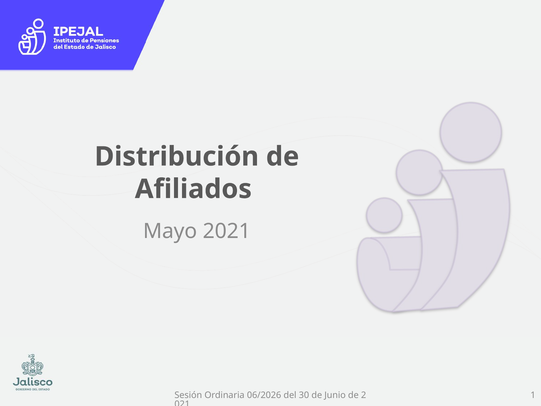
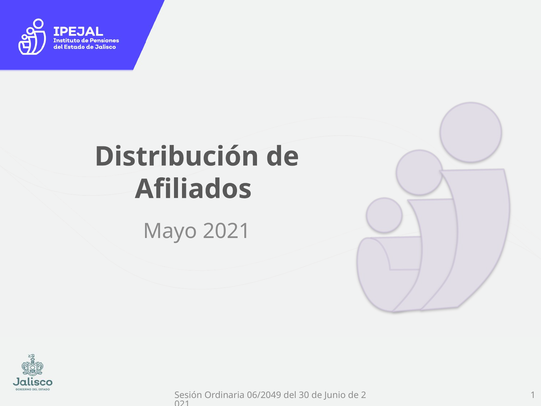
06/2026: 06/2026 -> 06/2049 (264, 395)
